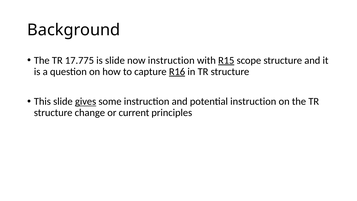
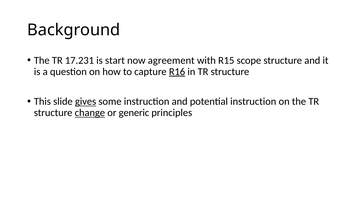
17.775: 17.775 -> 17.231 (79, 60)
is slide: slide -> start (115, 60)
now instruction: instruction -> agreement (171, 60)
R15 underline: present -> none (226, 60)
change underline: none -> present (90, 113)
current: current -> generic (134, 113)
